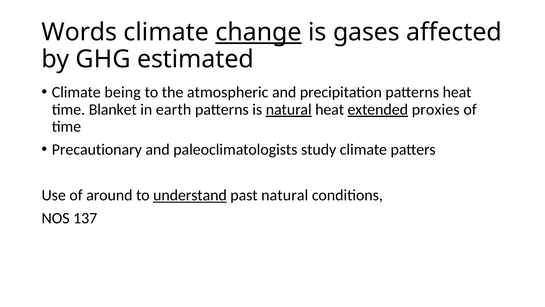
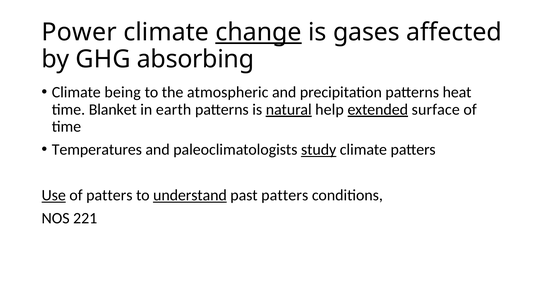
Words: Words -> Power (79, 32)
estimated: estimated -> absorbing (195, 59)
natural heat: heat -> help (330, 109)
proxies: proxies -> surface (436, 109)
Precautionary: Precautionary -> Temperatures (97, 149)
study underline: none -> present (319, 149)
Use underline: none -> present (54, 195)
of around: around -> patters (109, 195)
past natural: natural -> patters (285, 195)
137: 137 -> 221 (85, 218)
